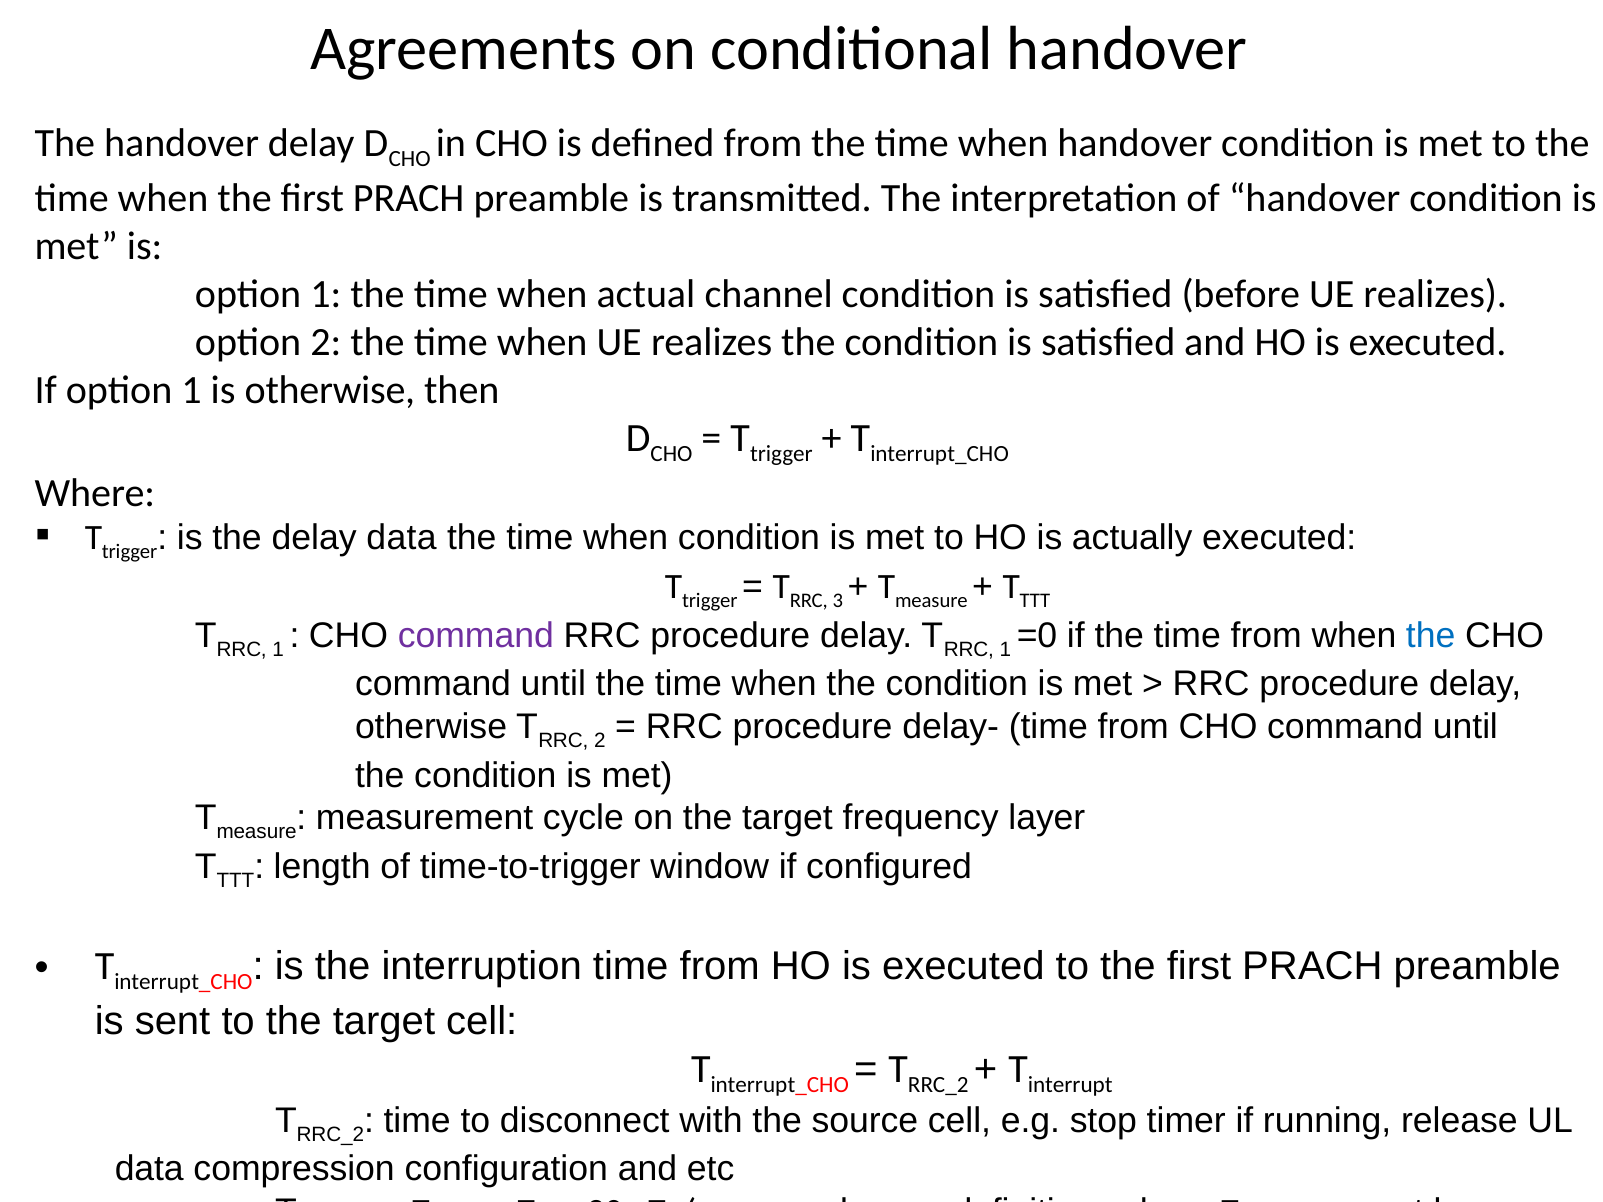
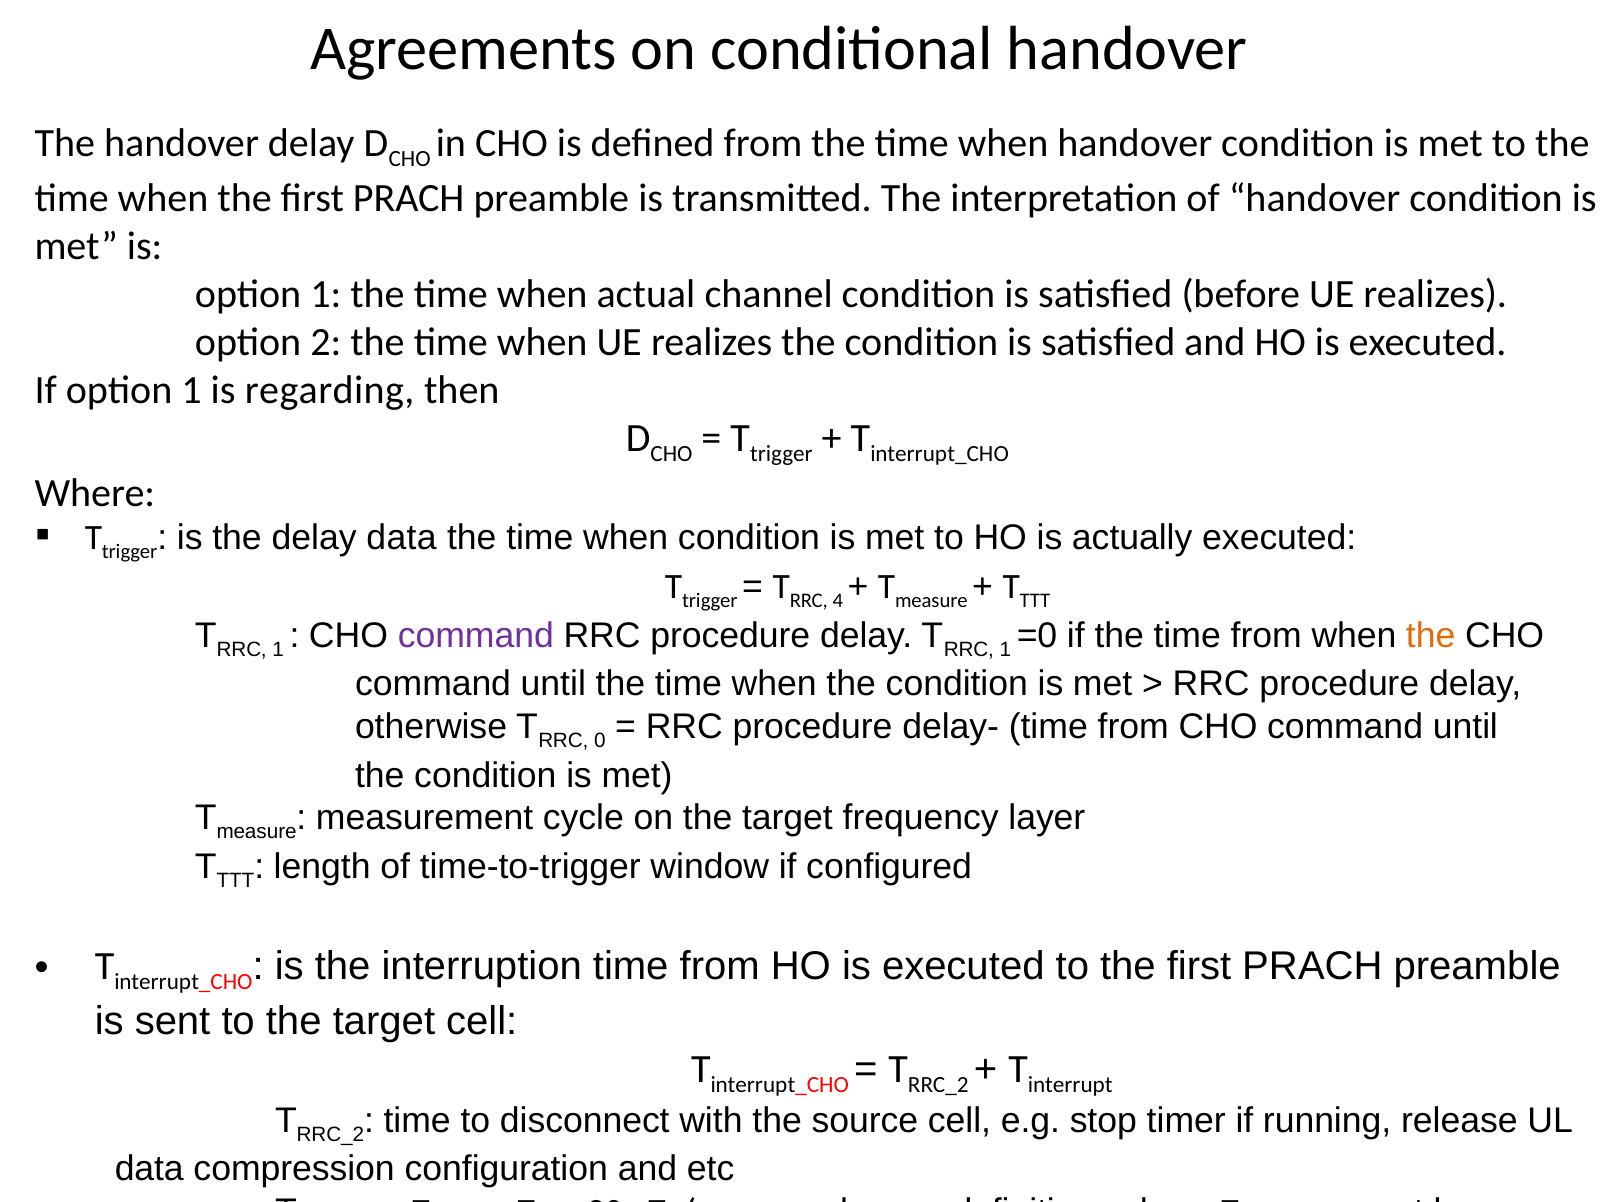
is otherwise: otherwise -> regarding (330, 390)
3: 3 -> 4 (838, 601)
the colour: blue -> orange (1431, 636)
RRC 2: 2 -> 0 (600, 741)
